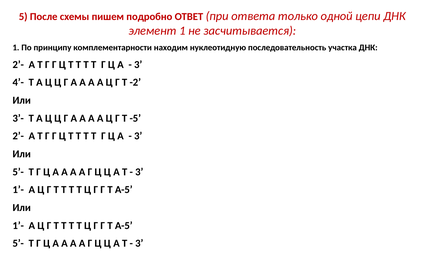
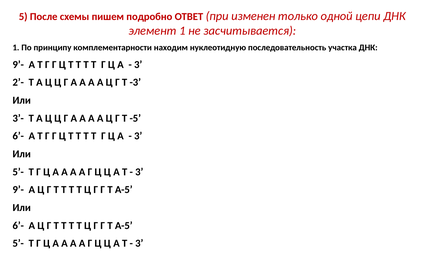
ответа: ответа -> изменен (253, 16)
2’-: 2’- -> 9’- (18, 64)
4’-: 4’- -> 2’- (18, 82)
-2: -2 -> -3 (135, 82)
2’-: 2’- -> 6’- (18, 136)
1’-: 1’- -> 9’- (18, 189)
1’-: 1’- -> 6’- (18, 225)
